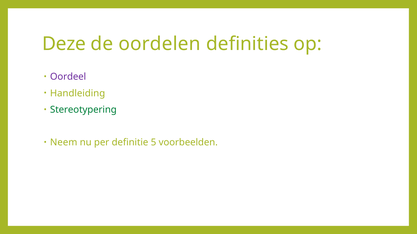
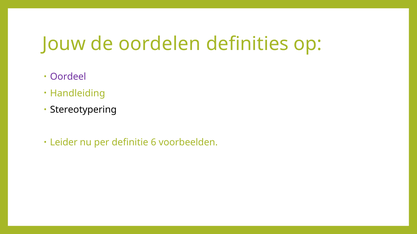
Deze: Deze -> Jouw (64, 44)
Stereotypering colour: green -> black (83, 110)
Neem: Neem -> Leider (64, 143)
5: 5 -> 6 (153, 143)
